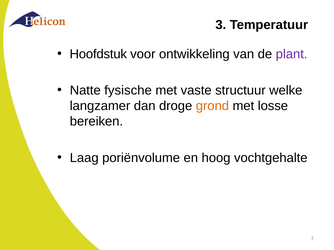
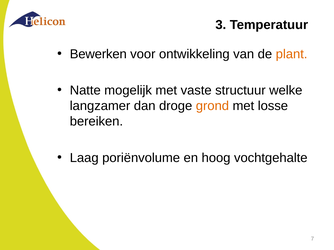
Hoofdstuk: Hoofdstuk -> Bewerken (98, 54)
plant colour: purple -> orange (292, 54)
fysische: fysische -> mogelijk (128, 90)
